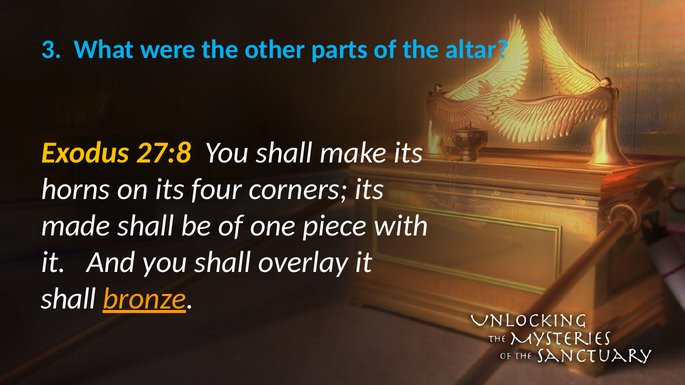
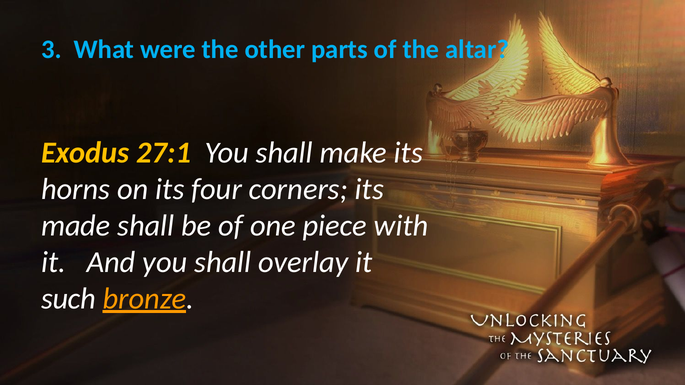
27:8: 27:8 -> 27:1 (164, 153)
shall: shall -> such (69, 299)
